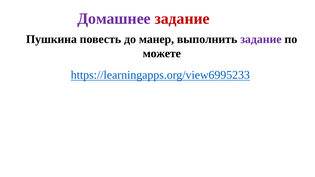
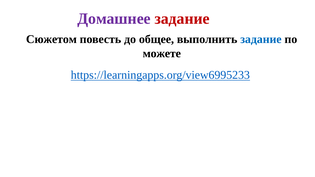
Пушкина: Пушкина -> Сюжетом (51, 39)
манер: манер -> общее (156, 39)
задание colour: purple -> blue (261, 39)
